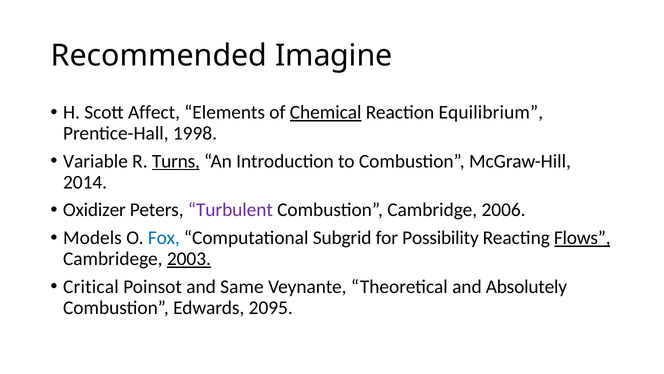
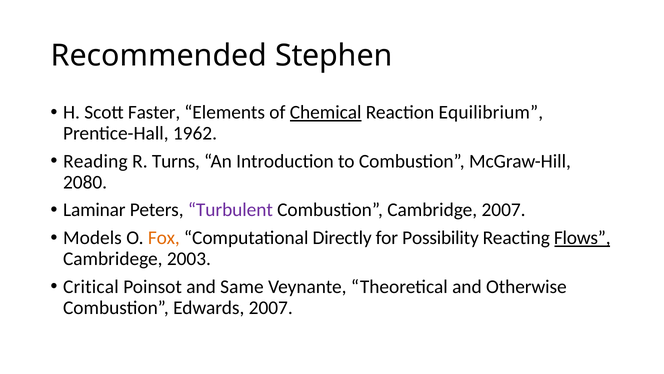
Imagine: Imagine -> Stephen (334, 56)
Affect: Affect -> Faster (154, 112)
1998: 1998 -> 1962 (195, 133)
Variable: Variable -> Reading (95, 161)
Turns underline: present -> none (176, 161)
2014: 2014 -> 2080 (85, 182)
Oxidizer: Oxidizer -> Laminar (94, 210)
Cambridge 2006: 2006 -> 2007 (504, 210)
Fox colour: blue -> orange (164, 238)
Subgrid: Subgrid -> Directly (342, 238)
2003 underline: present -> none (189, 259)
Absolutely: Absolutely -> Otherwise (526, 286)
Edwards 2095: 2095 -> 2007 (271, 307)
